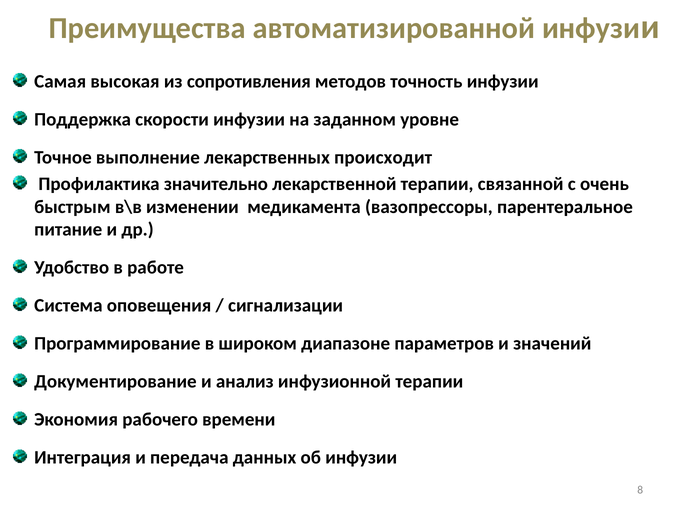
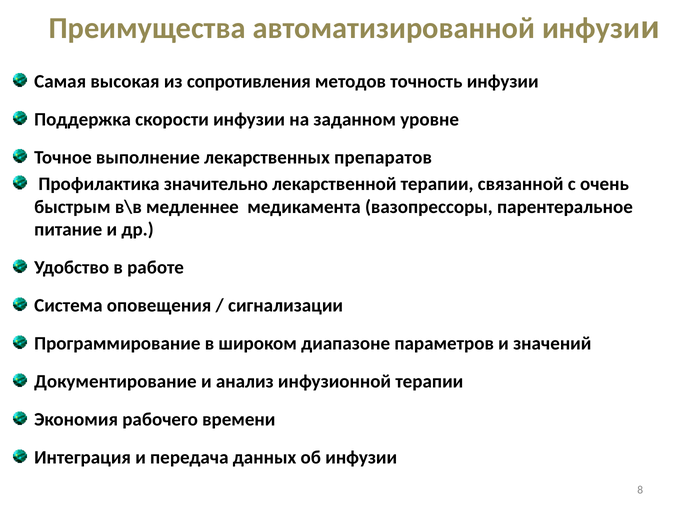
происходит: происходит -> препаратов (383, 157)
изменении: изменении -> медленнее (192, 207)
